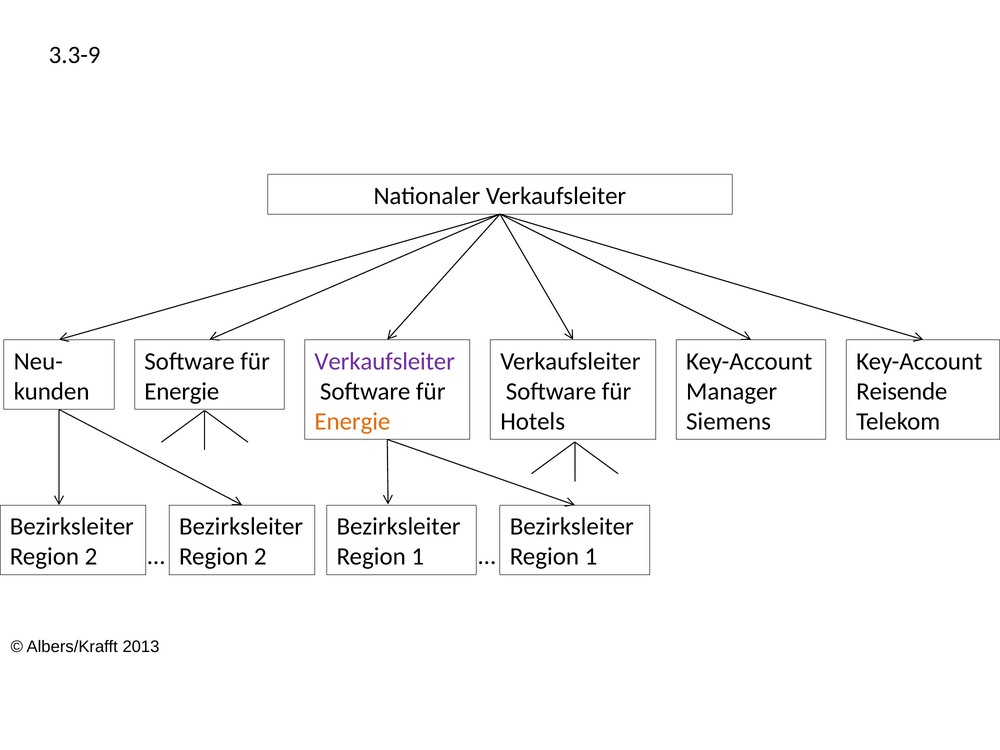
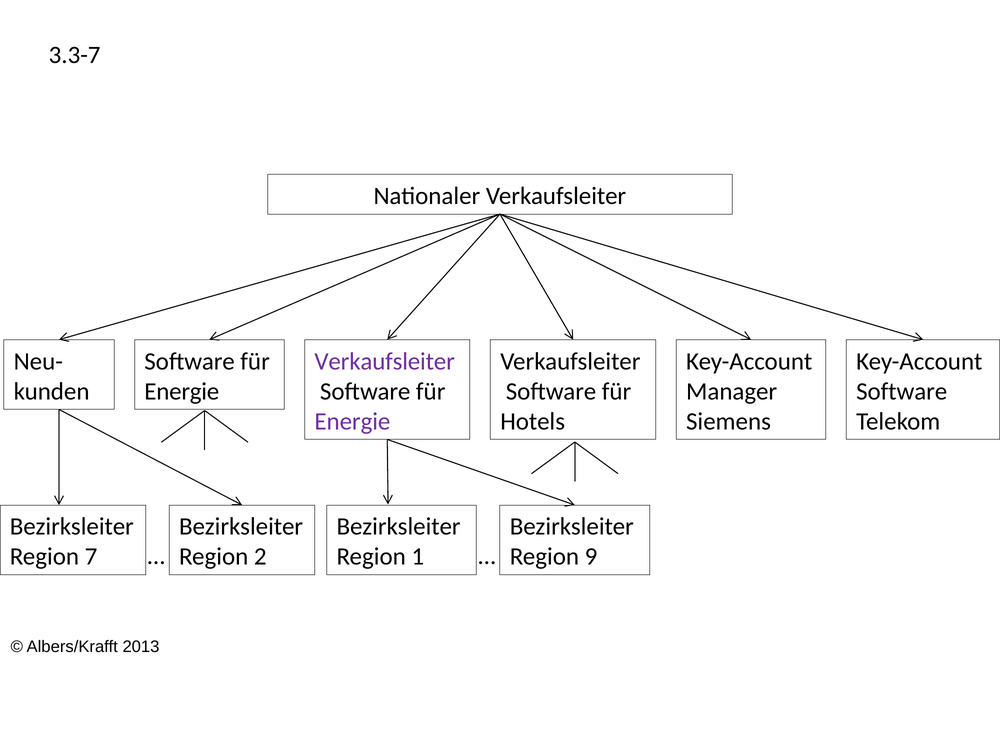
3.3-9: 3.3-9 -> 3.3-7 (75, 55)
Reisende: Reisende -> Software (902, 391)
Energie colour: orange -> purple (352, 421)
2: 2 -> 7 (91, 557)
1: 1 -> 9 (591, 557)
